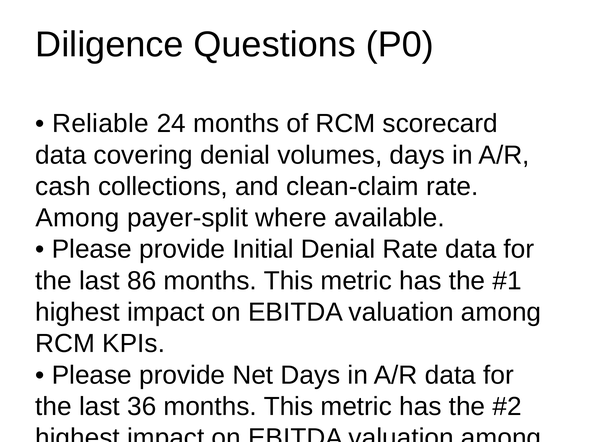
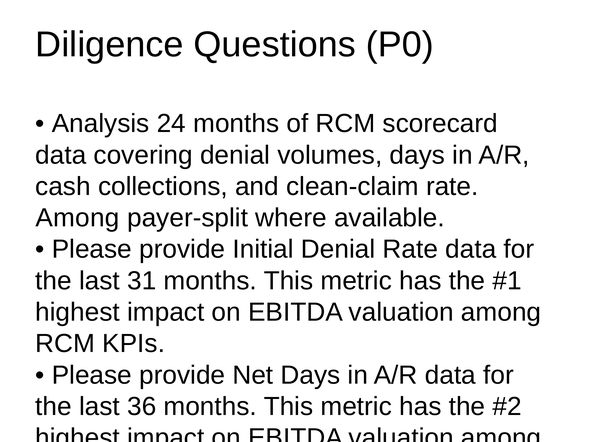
Reliable: Reliable -> Analysis (101, 124)
86: 86 -> 31 (142, 281)
